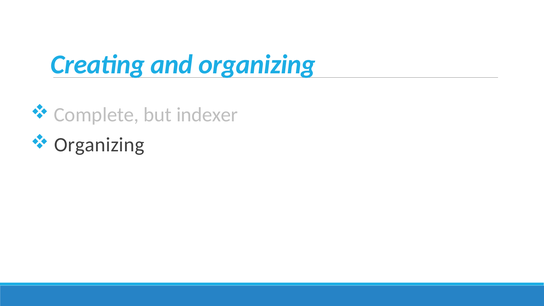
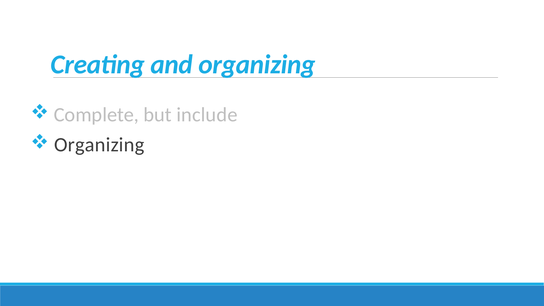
indexer: indexer -> include (207, 115)
